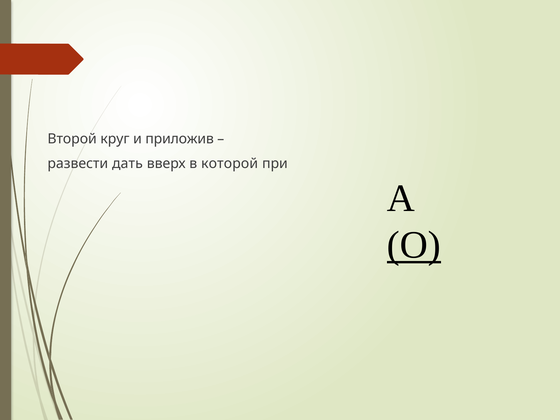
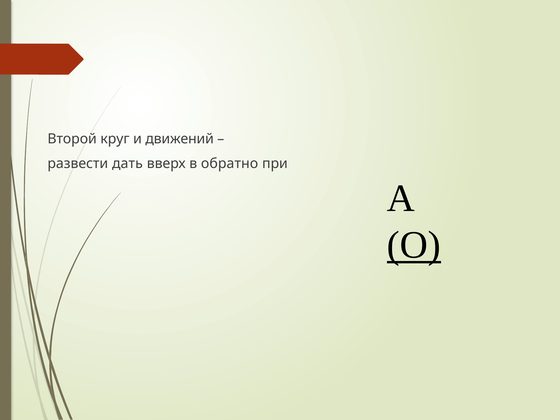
приложив: приложив -> движений (180, 139)
которой: которой -> обратно (230, 163)
